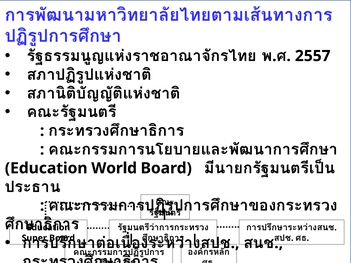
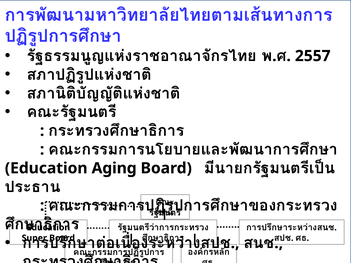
World: World -> Aging (114, 168)
